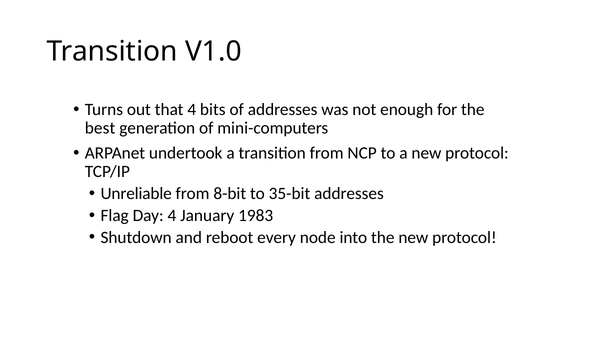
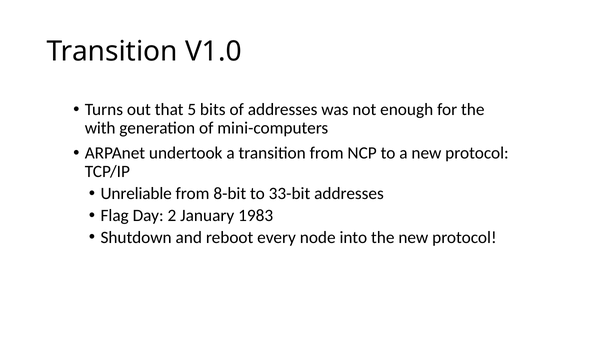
that 4: 4 -> 5 (192, 110)
best: best -> with (100, 128)
35-bit: 35-bit -> 33-bit (290, 194)
Day 4: 4 -> 2 (172, 216)
